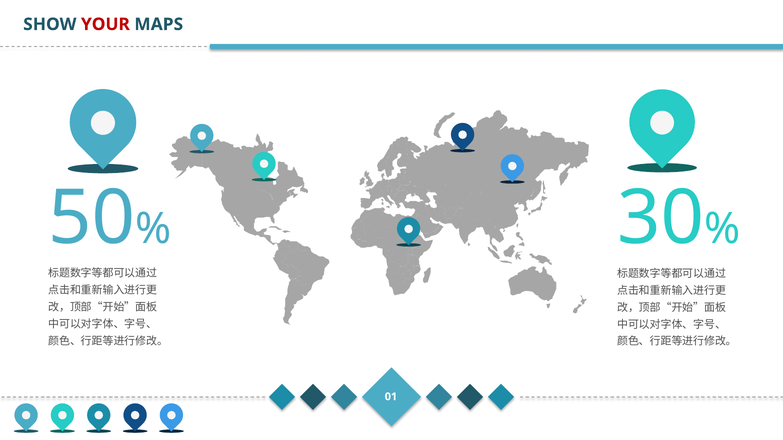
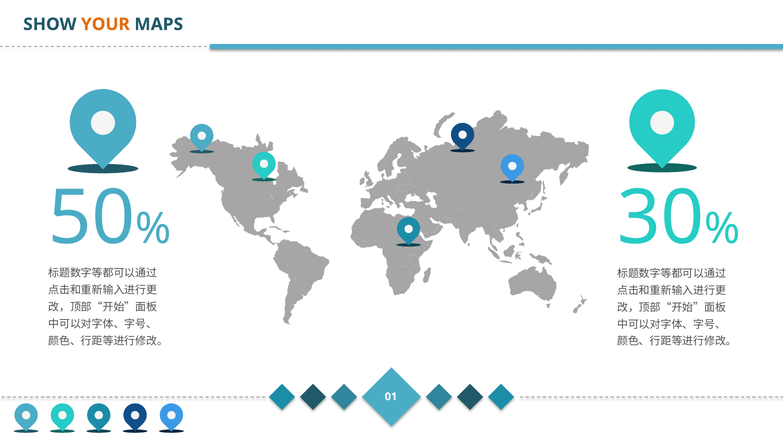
YOUR colour: red -> orange (105, 24)
